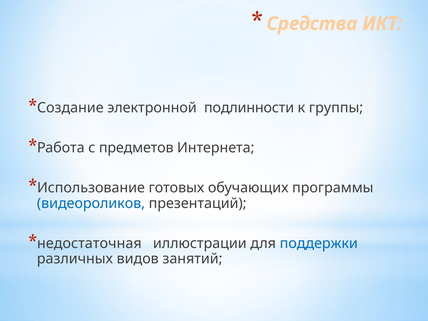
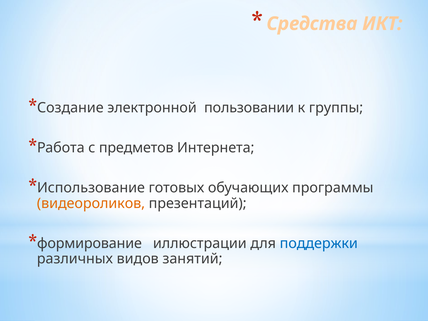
подлинности: подлинности -> пользовании (249, 108)
видеороликов colour: blue -> orange (91, 203)
недостаточная: недостаточная -> формирование (89, 243)
